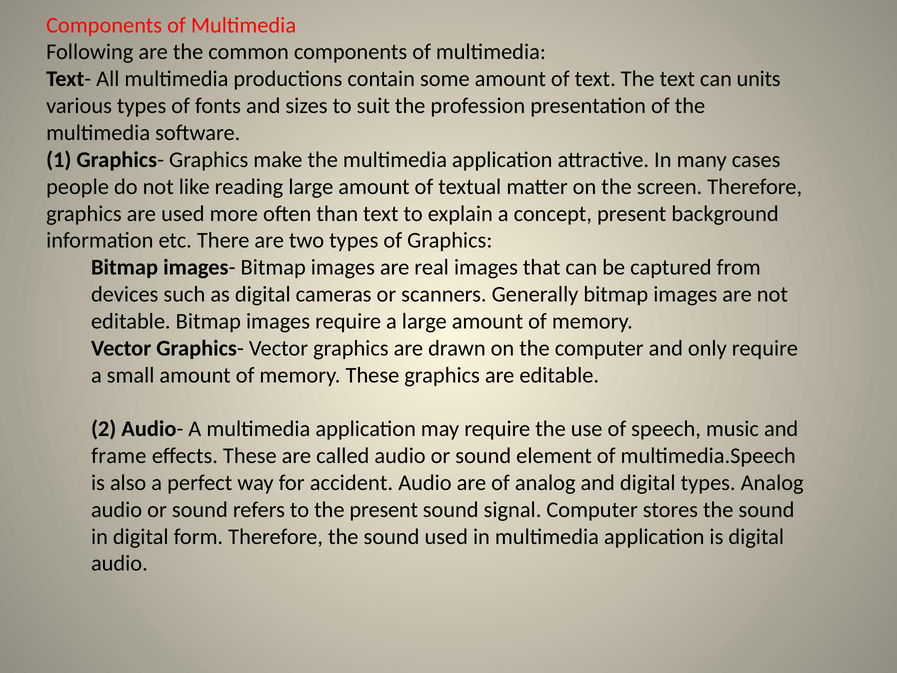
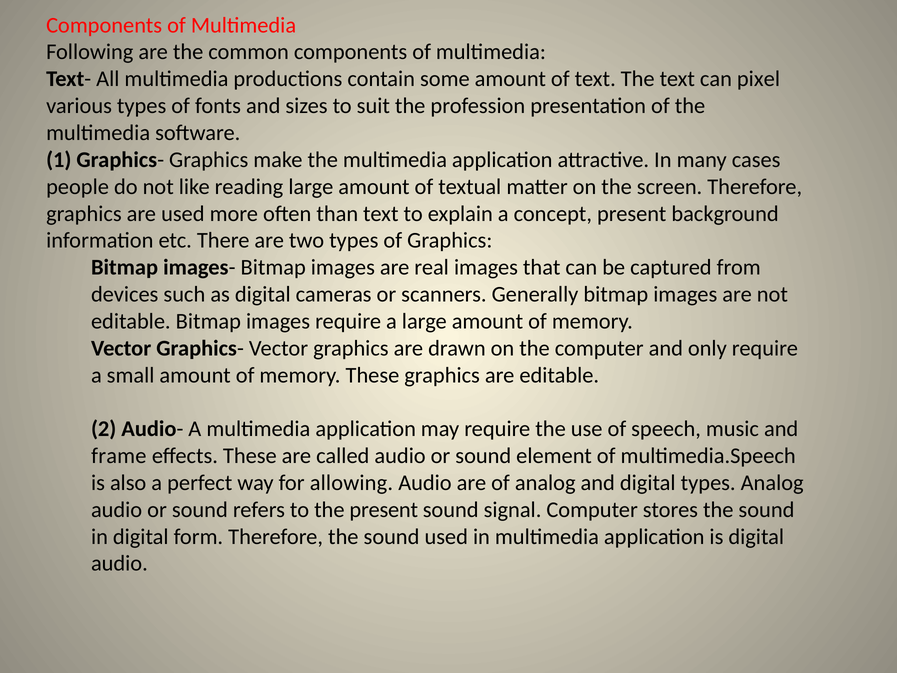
units: units -> pixel (758, 79)
accident: accident -> allowing (351, 483)
